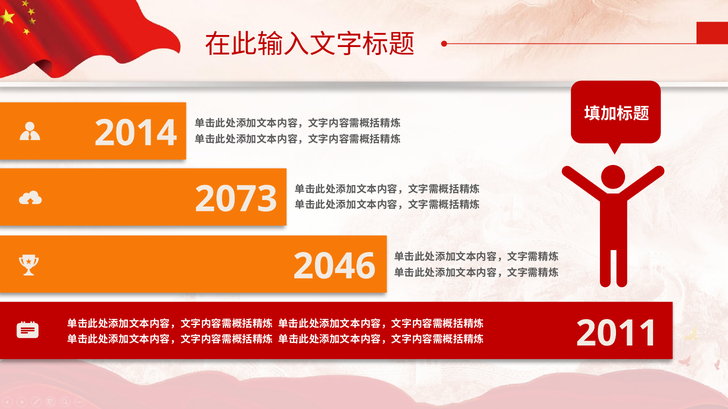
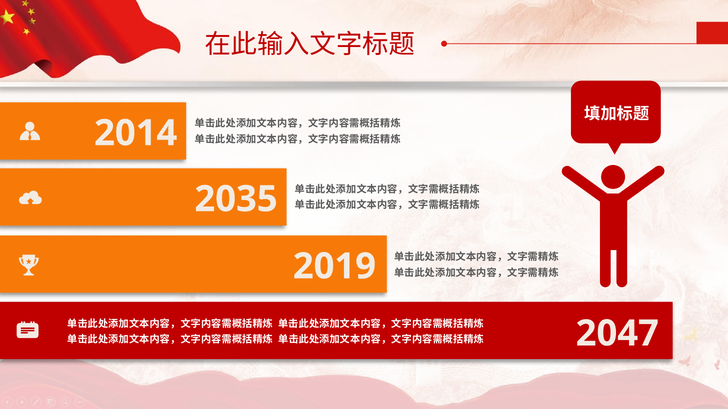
2073: 2073 -> 2035 (236, 199)
2046: 2046 -> 2019 (334, 267)
2011: 2011 -> 2047 (617, 334)
